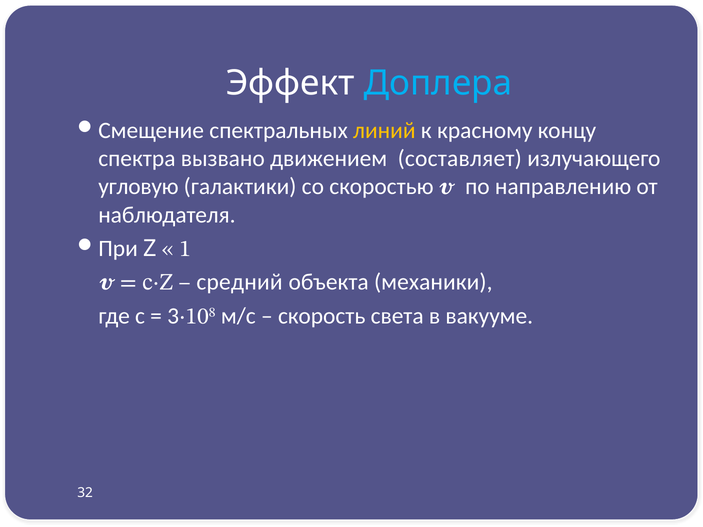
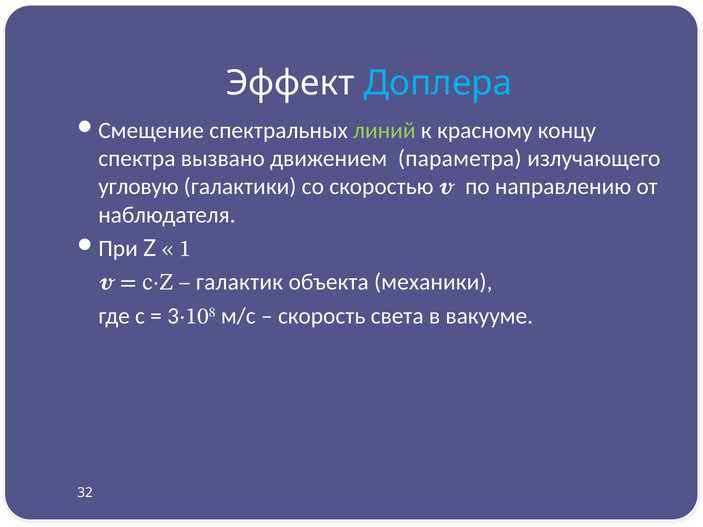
линий colour: yellow -> light green (384, 131)
составляет: составляет -> параметра (460, 159)
средний: средний -> галактик (240, 282)
